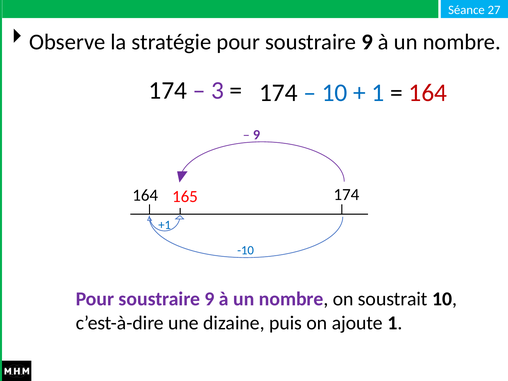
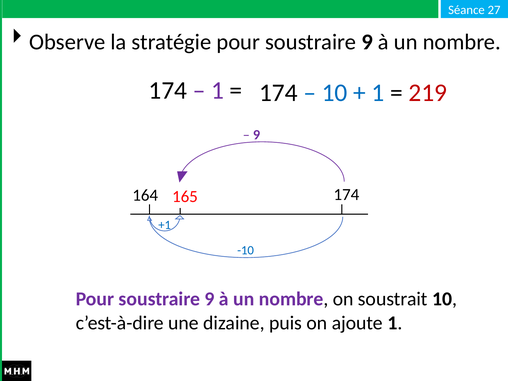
3: 3 -> 1 (218, 90)
164: 164 -> 219 (428, 93)
